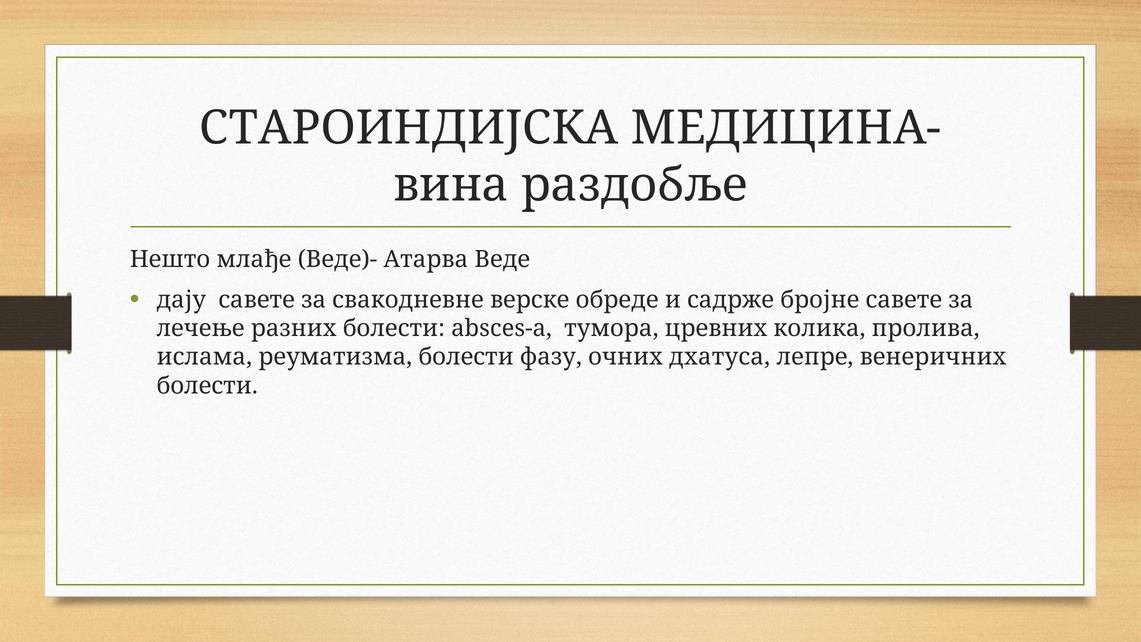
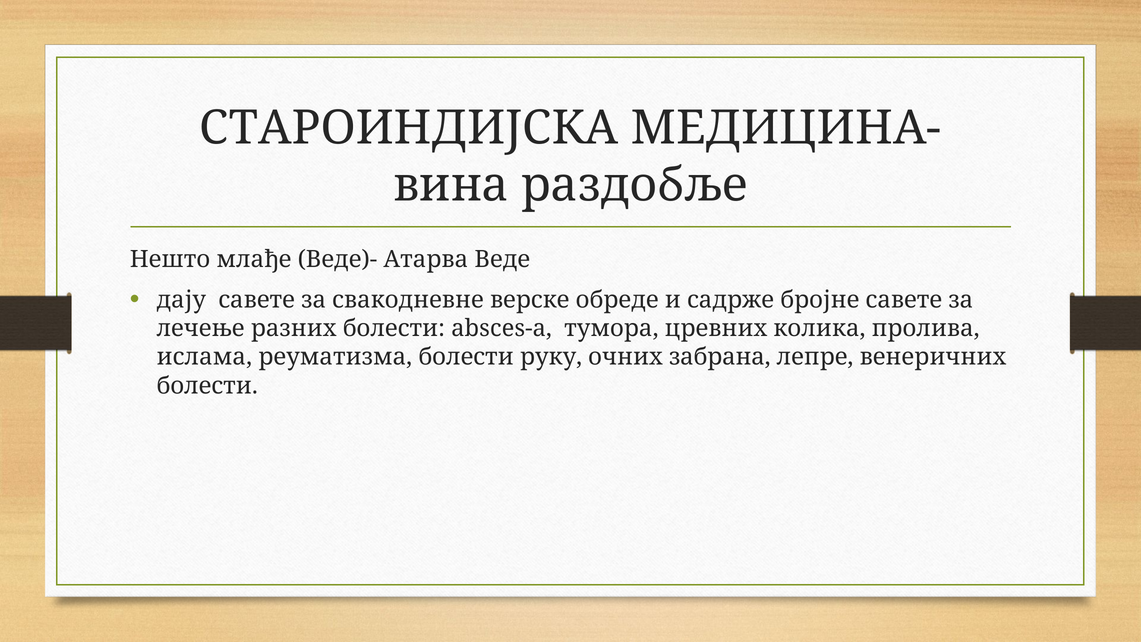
фазу: фазу -> руку (551, 357)
дхатуса: дхатуса -> забрана (720, 357)
